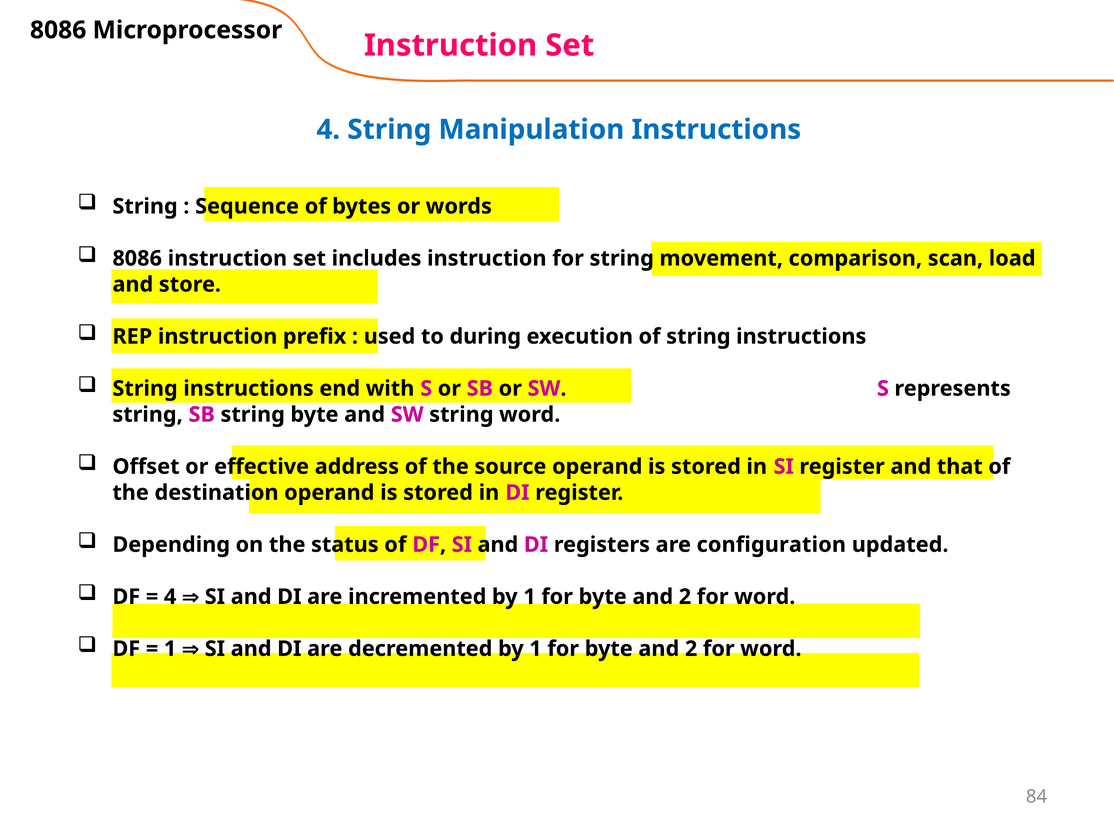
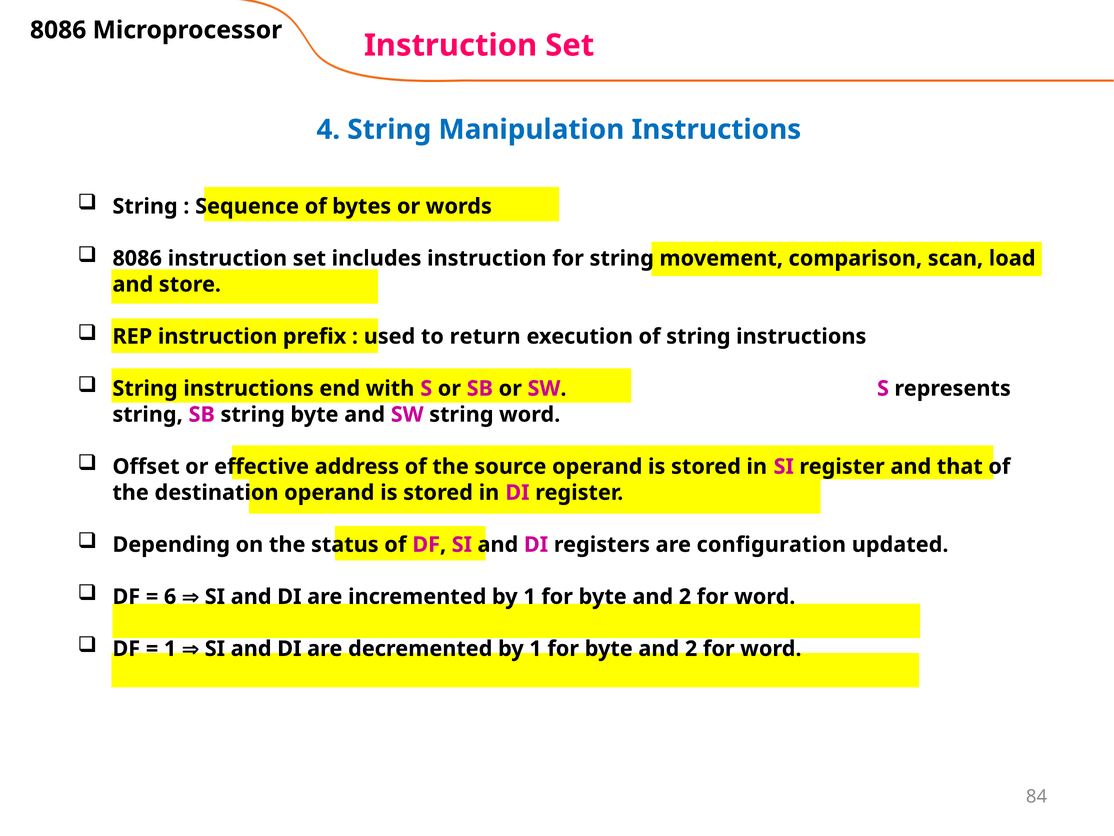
during: during -> return (485, 336)
4: 4 -> 6 (170, 596)
